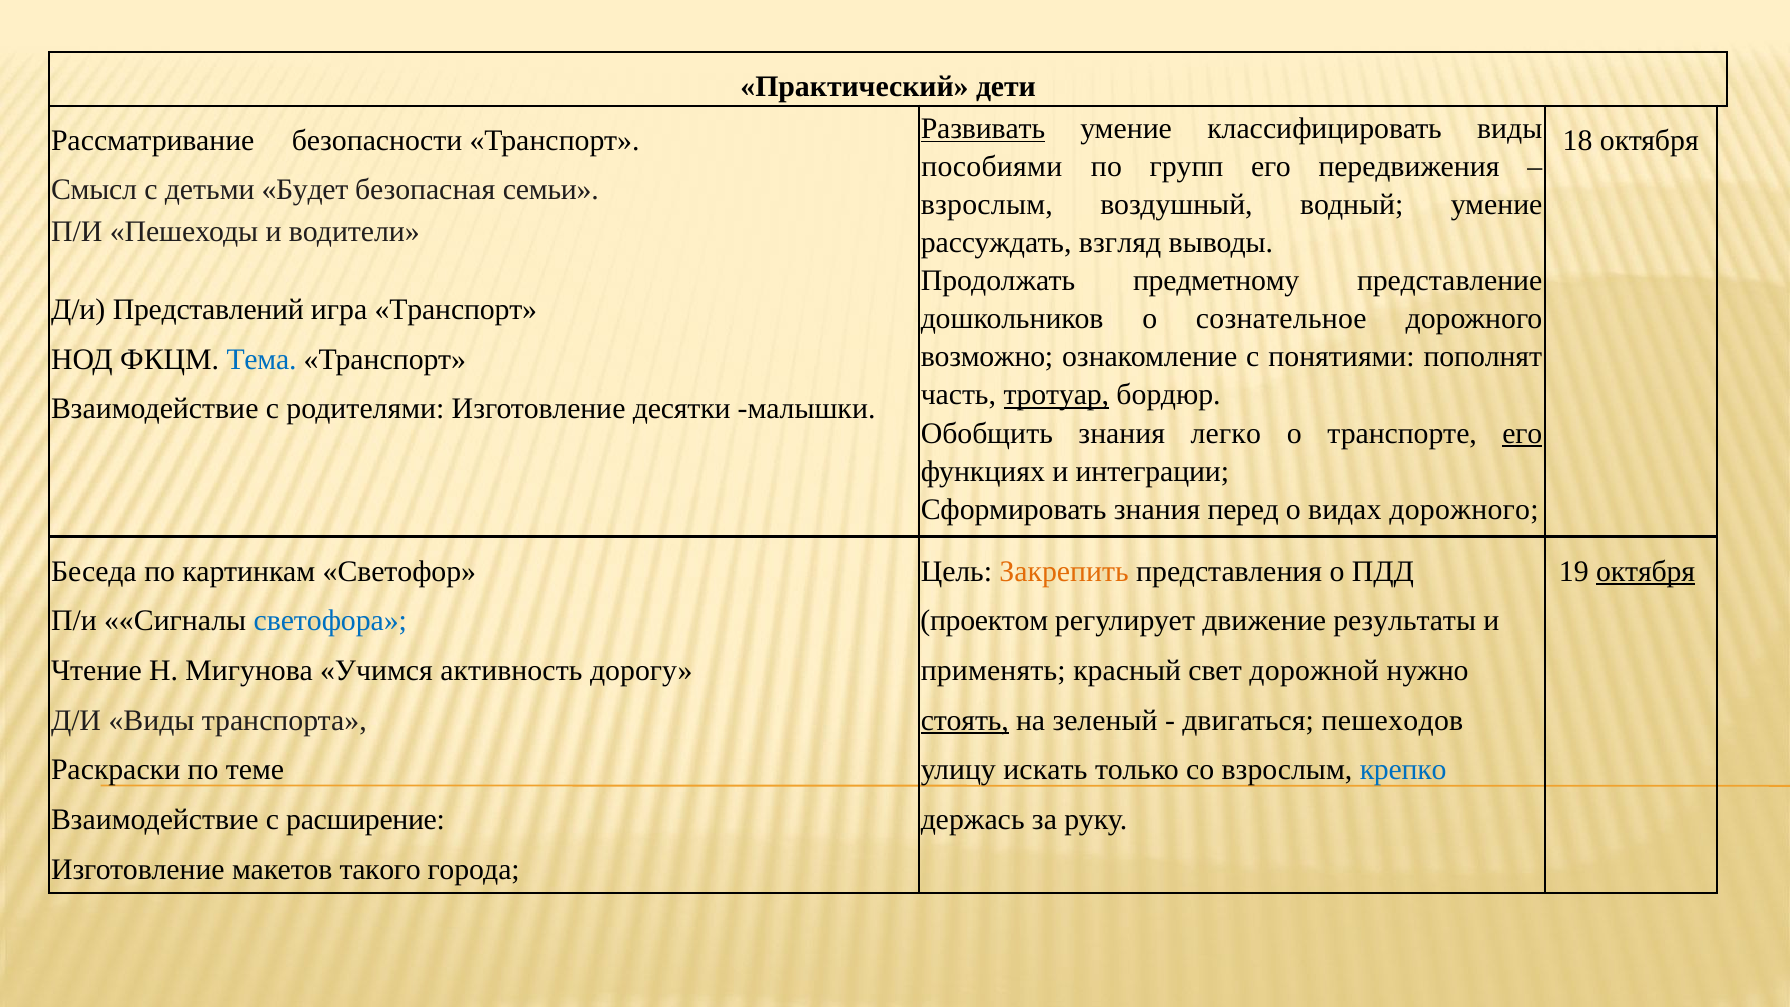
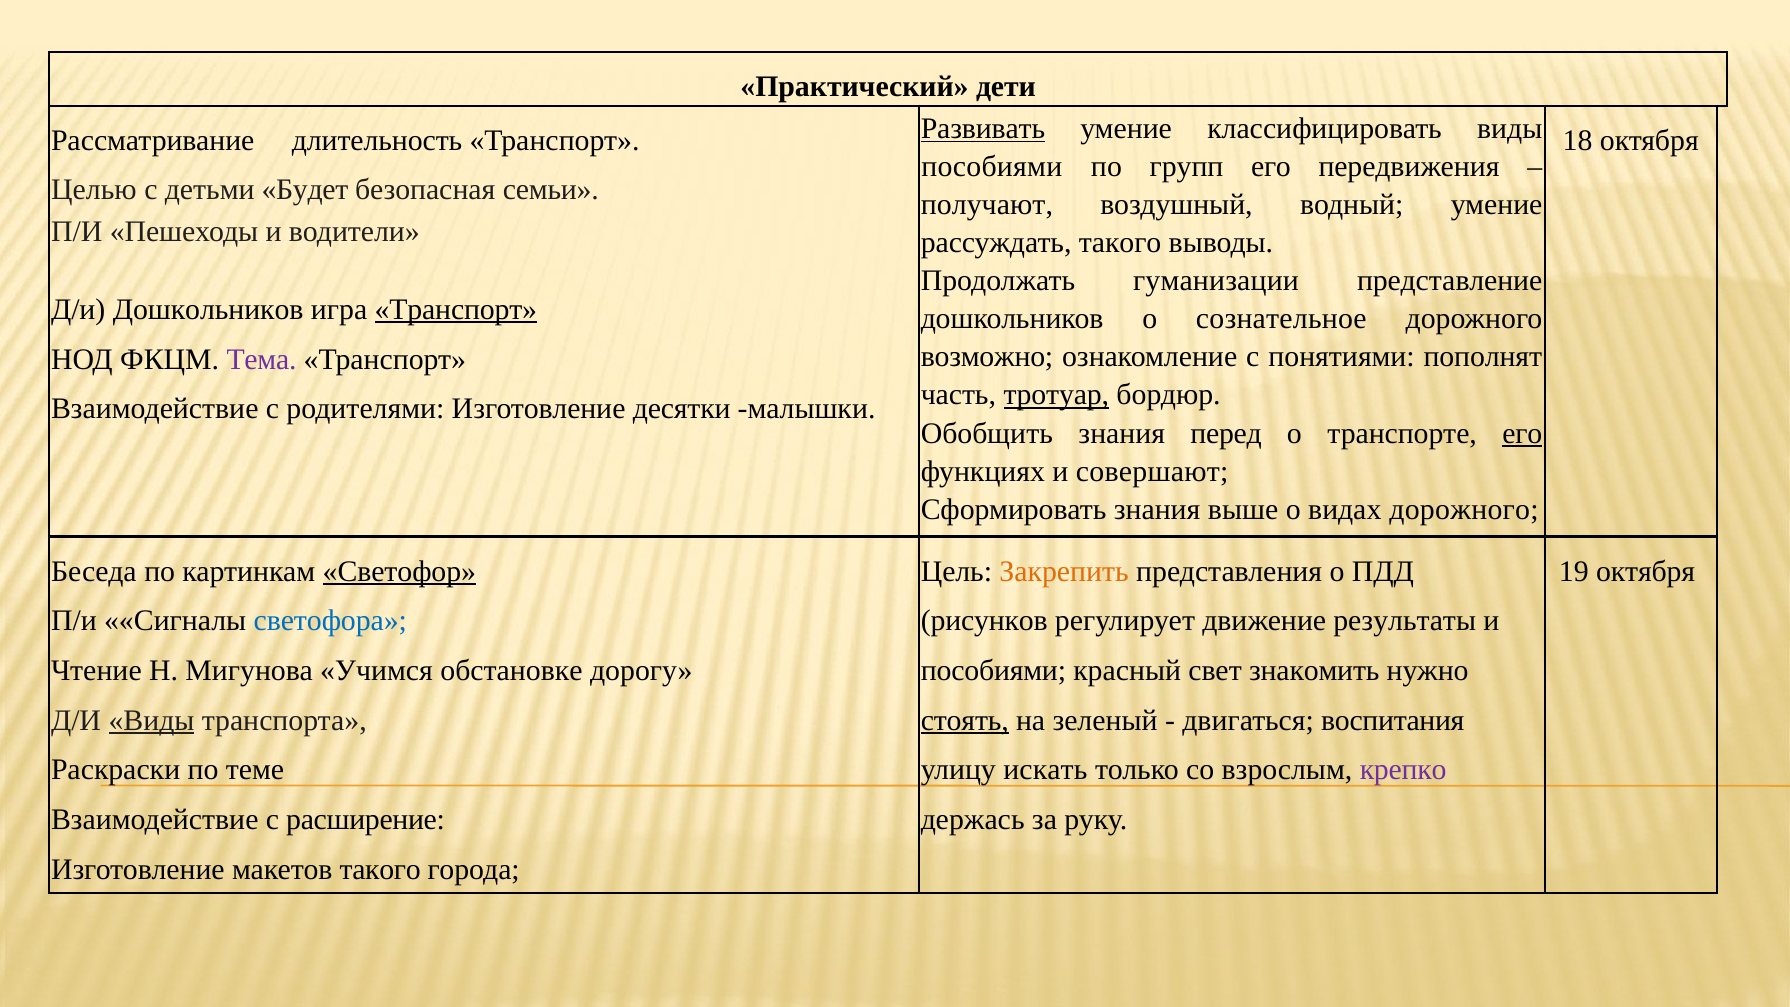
безопасности: безопасности -> длительность (377, 140)
Смысл: Смысл -> Целью (94, 190)
взрослым: взрослым -> получают (987, 205)
рассуждать взгляд: взгляд -> такого (1120, 243)
предметному: предметному -> гуманизации (1216, 281)
Д/и Представлений: Представлений -> Дошкольников (208, 309)
Транспорт underline: none -> present (456, 309)
Тема colour: blue -> purple (262, 359)
легко: легко -> перед (1226, 433)
интеграции: интеграции -> совершают (1152, 471)
перед: перед -> выше (1243, 509)
Светофор underline: none -> present (399, 571)
октября underline: present -> none (1646, 571)
проектом: проектом -> рисунков (984, 621)
активность: активность -> обстановке (511, 671)
применять: применять -> пособиями (993, 671)
дорожной: дорожной -> знакомить (1314, 671)
Виды underline: none -> present (151, 720)
пешеходов: пешеходов -> воспитания (1393, 720)
крепко colour: blue -> purple (1403, 770)
